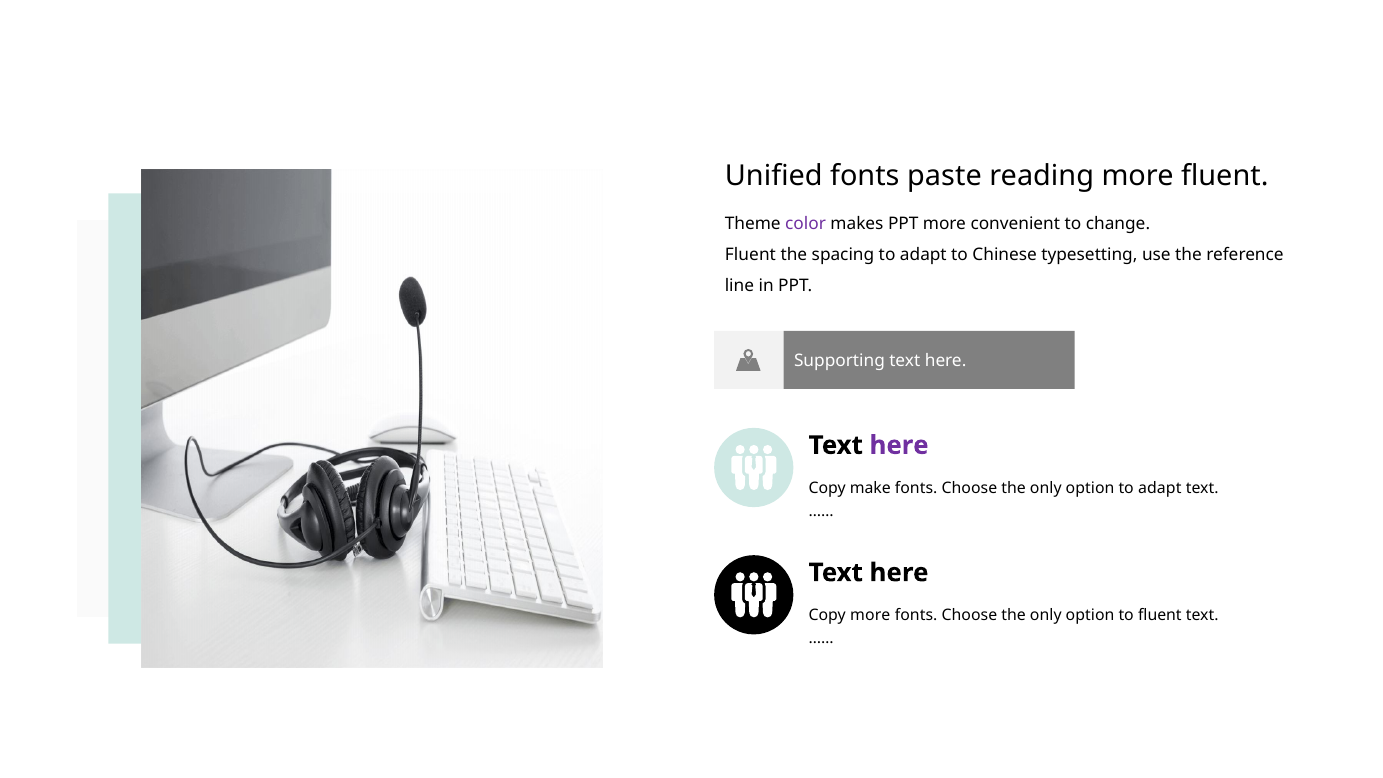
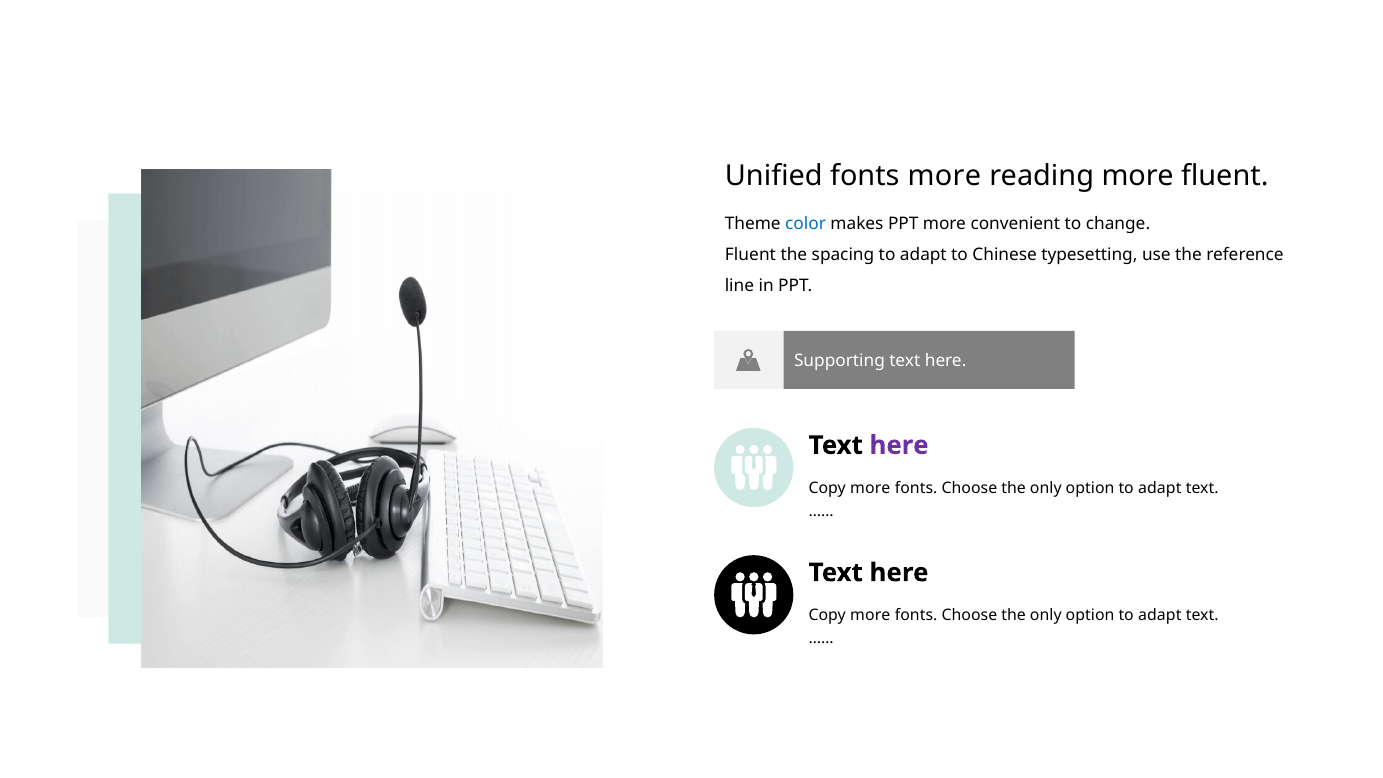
fonts paste: paste -> more (944, 176)
color colour: purple -> blue (806, 224)
make: make -> more (870, 488)
fluent: fluent -> adapt (1160, 616)
